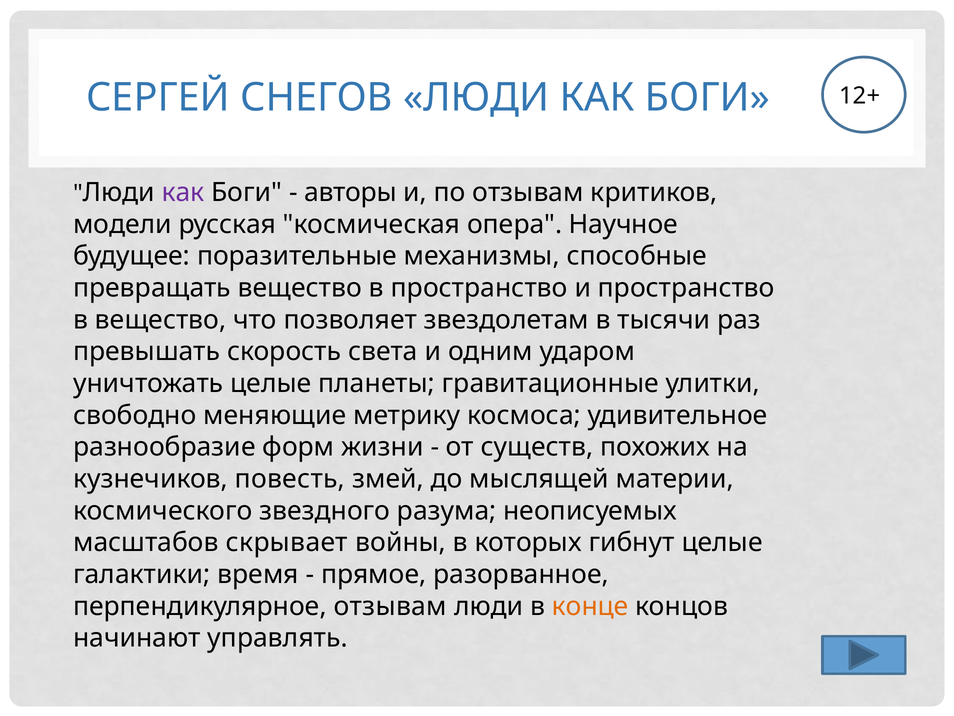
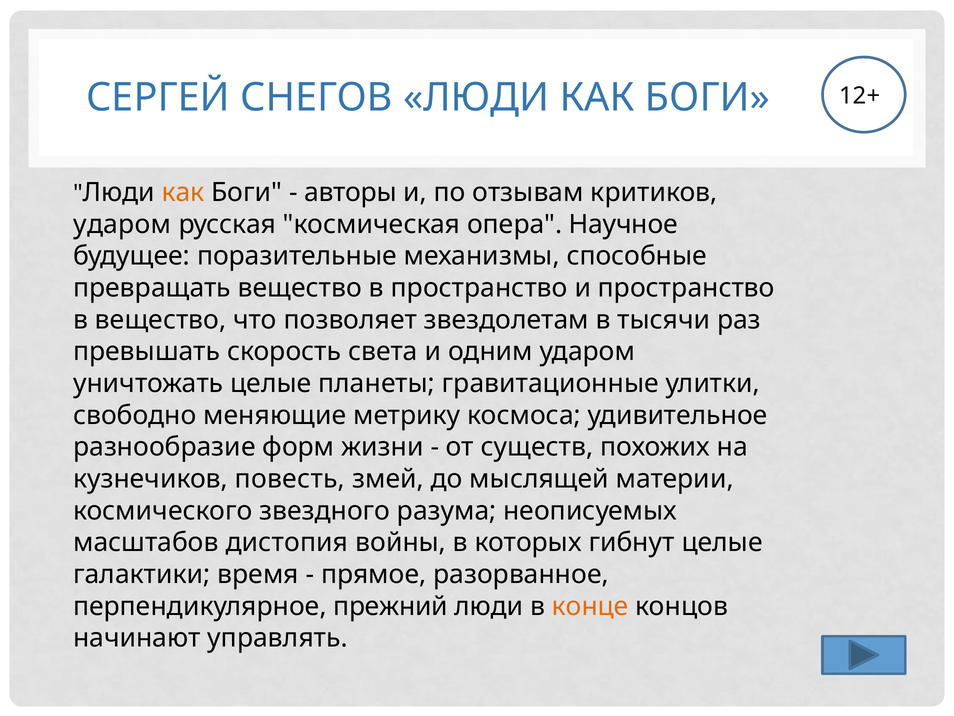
как colour: purple -> orange (183, 192)
модели: модели -> ударом (122, 224)
скрывает: скрывает -> дистопия (287, 542)
перпендикулярное отзывам: отзывам -> прежний (390, 606)
